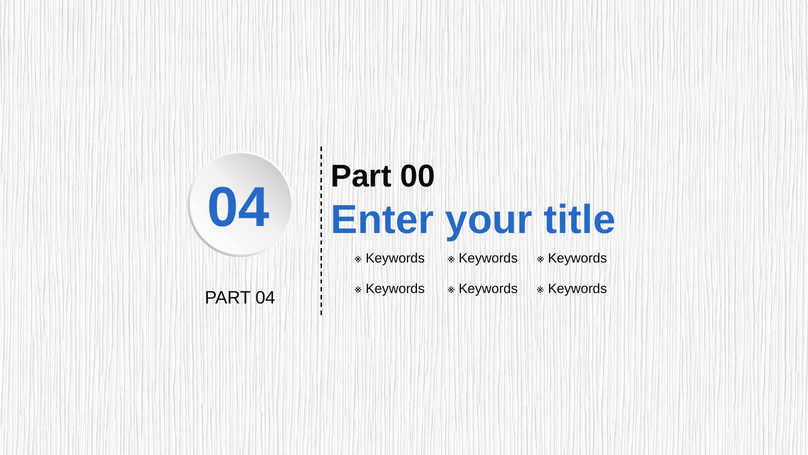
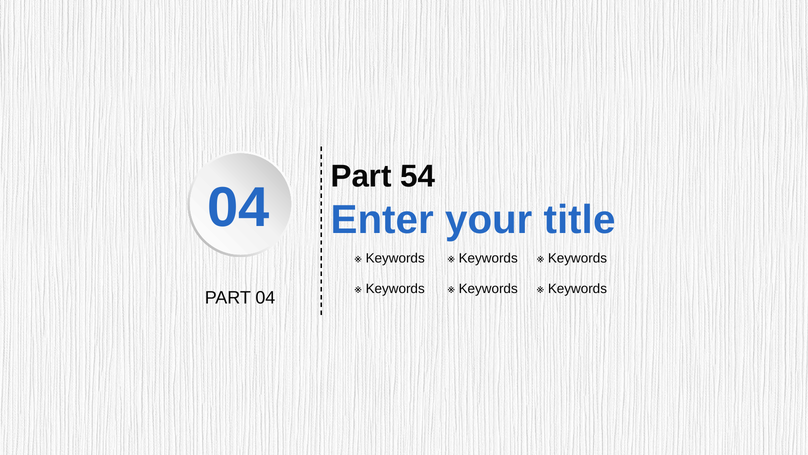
00: 00 -> 54 (418, 176)
